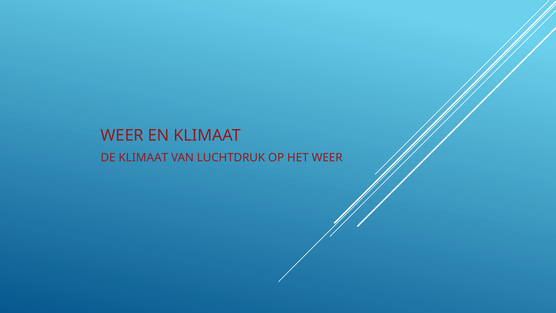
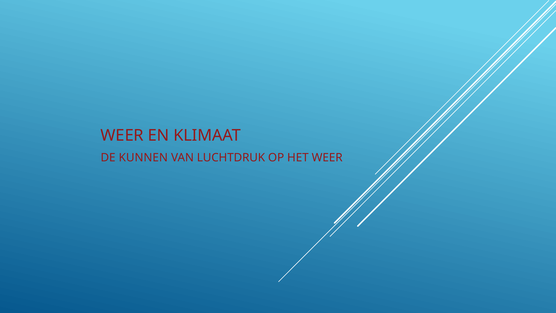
DE KLIMAAT: KLIMAAT -> KUNNEN (143, 158)
